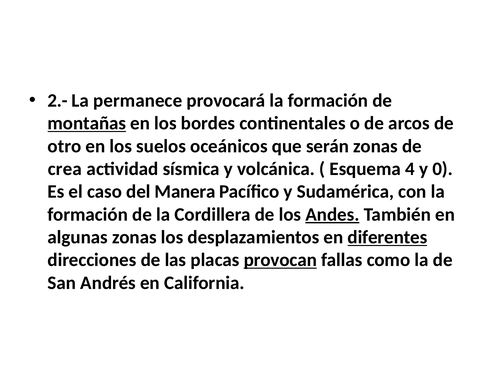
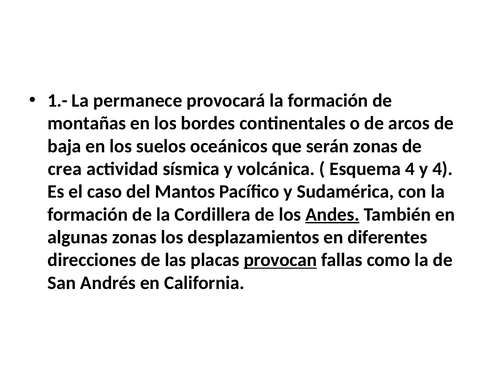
2.-: 2.- -> 1.- (58, 101)
montañas underline: present -> none (87, 123)
otro: otro -> baja (64, 146)
y 0: 0 -> 4 (443, 169)
Manera: Manera -> Mantos (185, 192)
diferentes underline: present -> none (387, 237)
